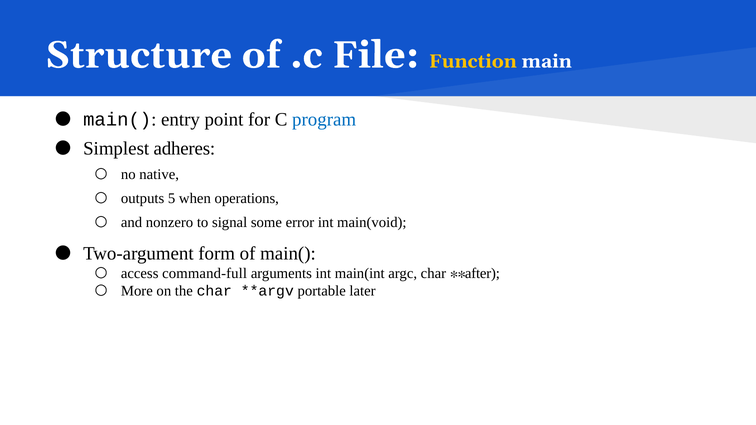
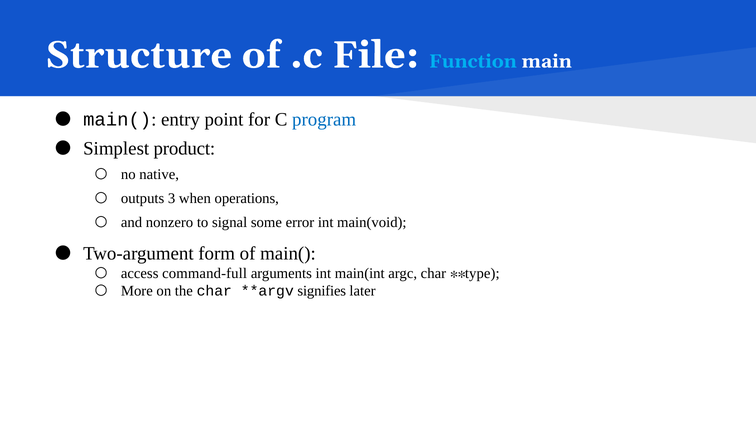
Function colour: yellow -> light blue (473, 61)
adheres: adheres -> product (184, 148)
5: 5 -> 3 (172, 199)
after: after -> type (482, 273)
portable: portable -> signifies (322, 291)
